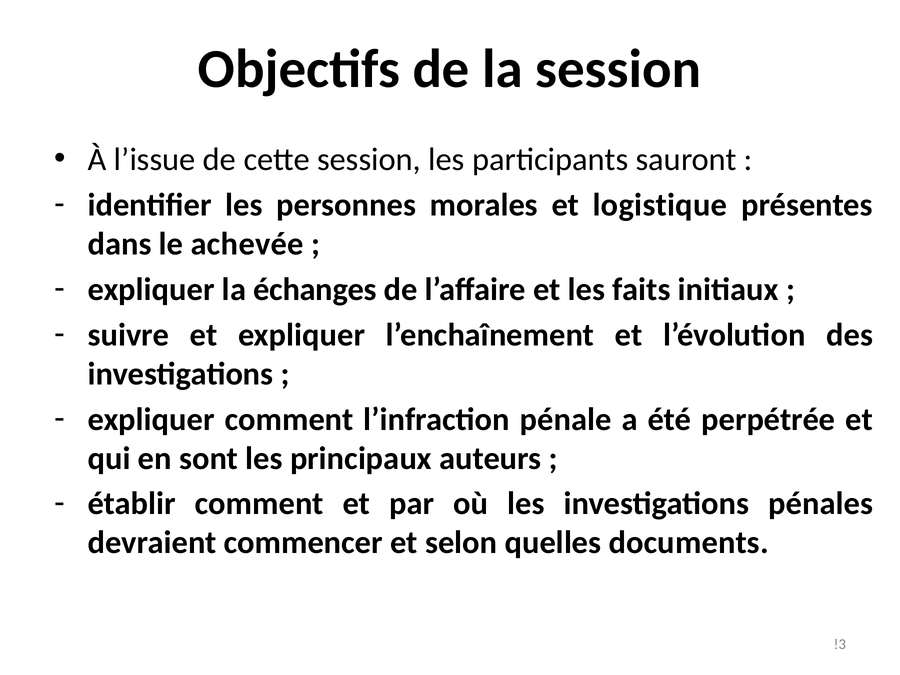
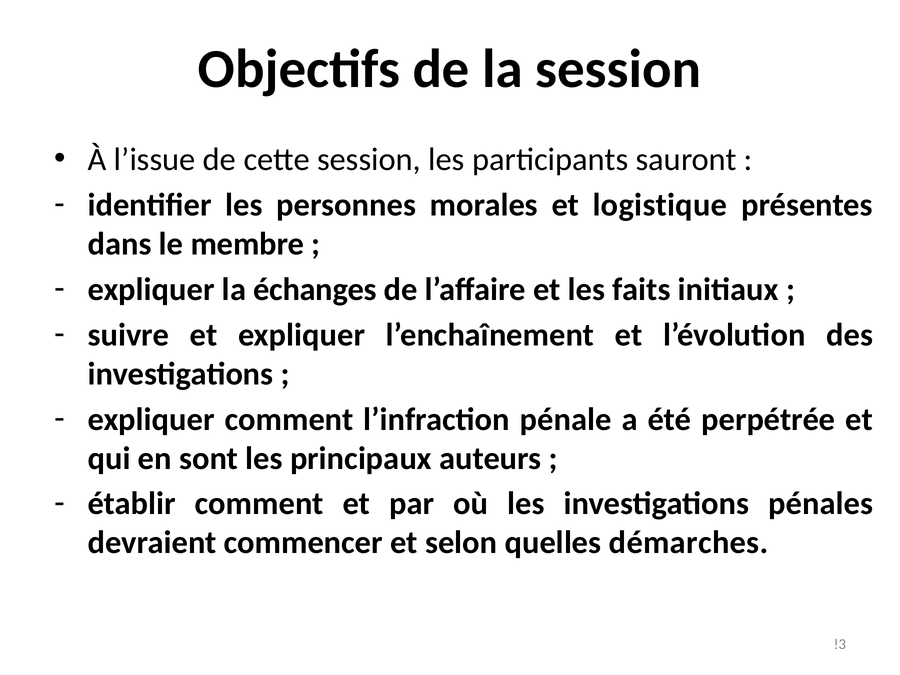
achevée: achevée -> membre (247, 244)
documents: documents -> démarches (689, 543)
